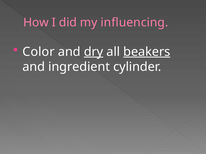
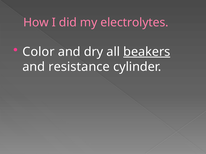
influencing: influencing -> electrolytes (134, 23)
dry underline: present -> none (94, 52)
ingredient: ingredient -> resistance (79, 67)
